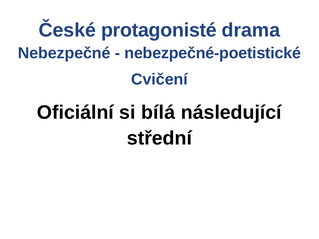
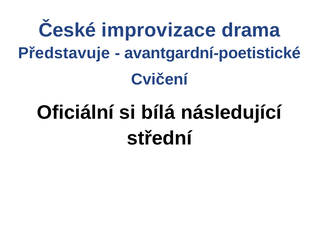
protagonisté: protagonisté -> improvizace (159, 30)
Nebezpečné: Nebezpečné -> Představuje (64, 53)
nebezpečné-poetistické: nebezpečné-poetistické -> avantgardní-poetistické (213, 53)
